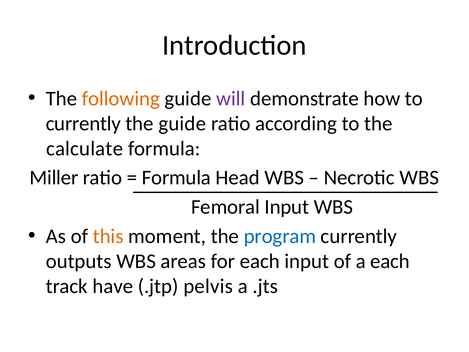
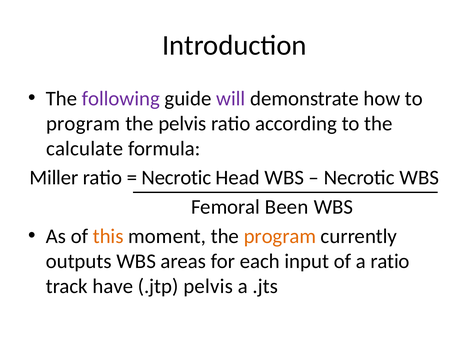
following colour: orange -> purple (121, 98)
currently: currently -> program (83, 123)
the guide: guide -> pelvis (182, 123)
Formula: Formula -> Necrotic (176, 178)
Femoral Input: Input -> Been (287, 207)
program colour: blue -> orange (280, 236)
a each: each -> ratio (390, 261)
